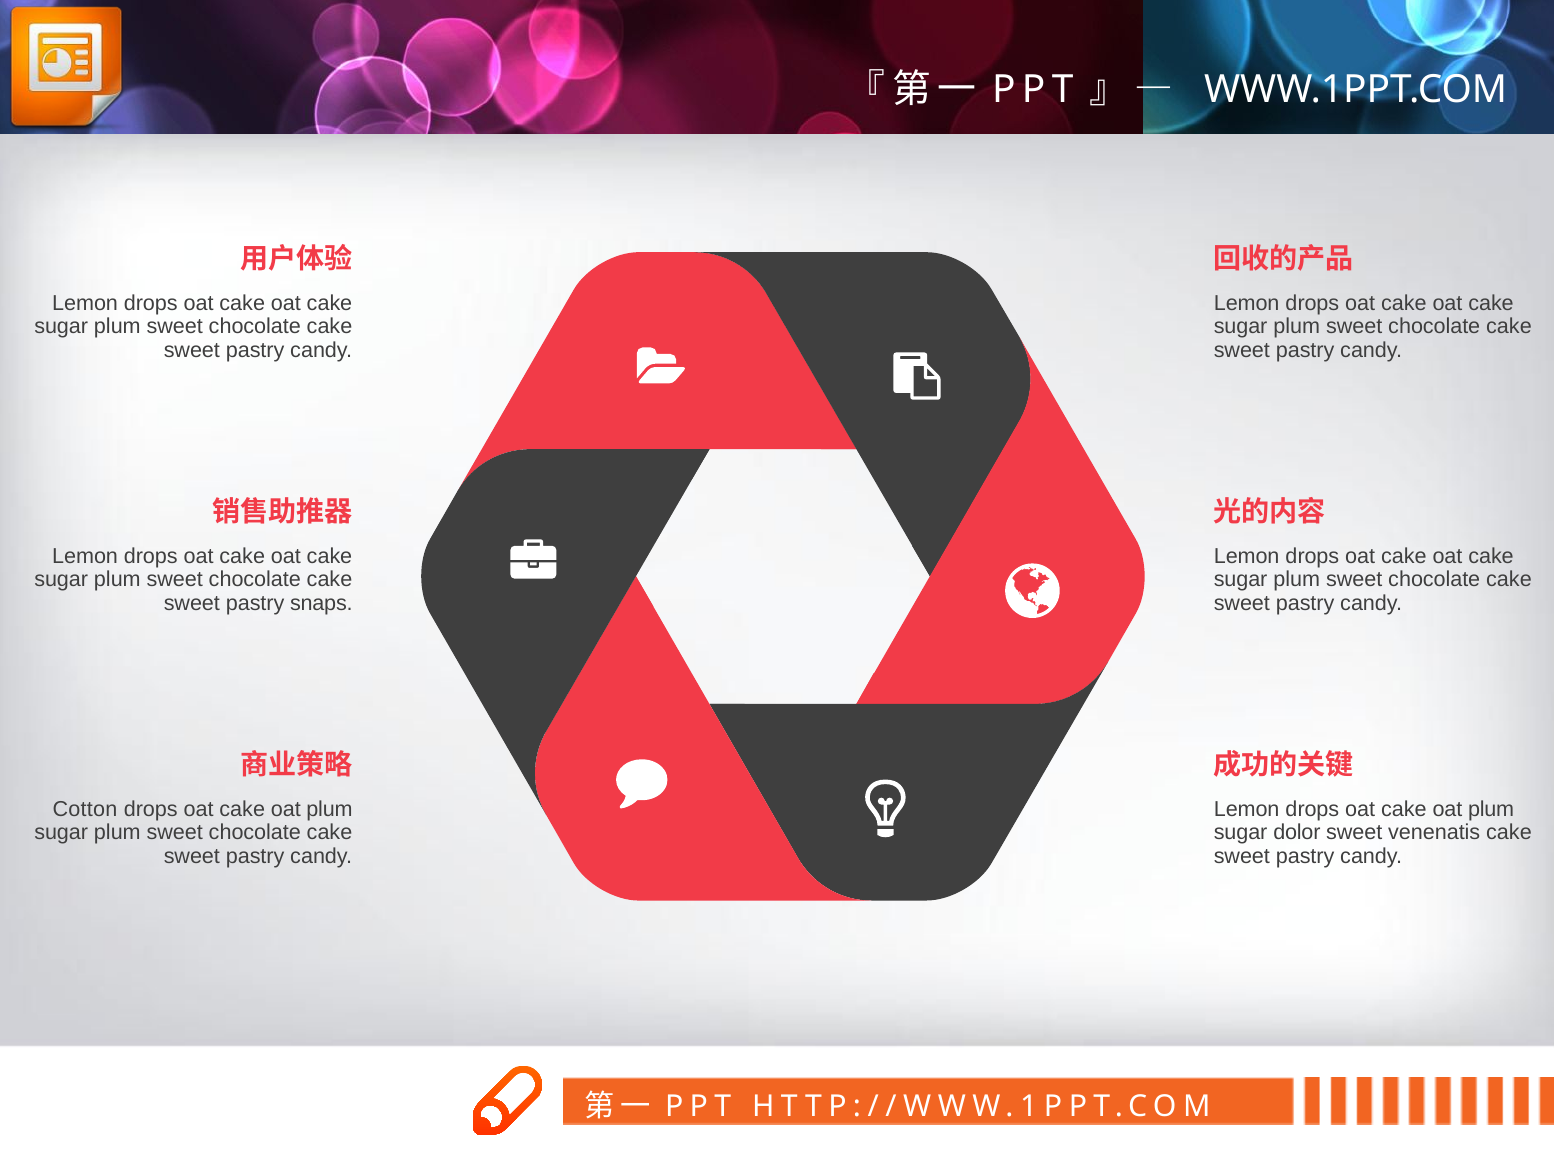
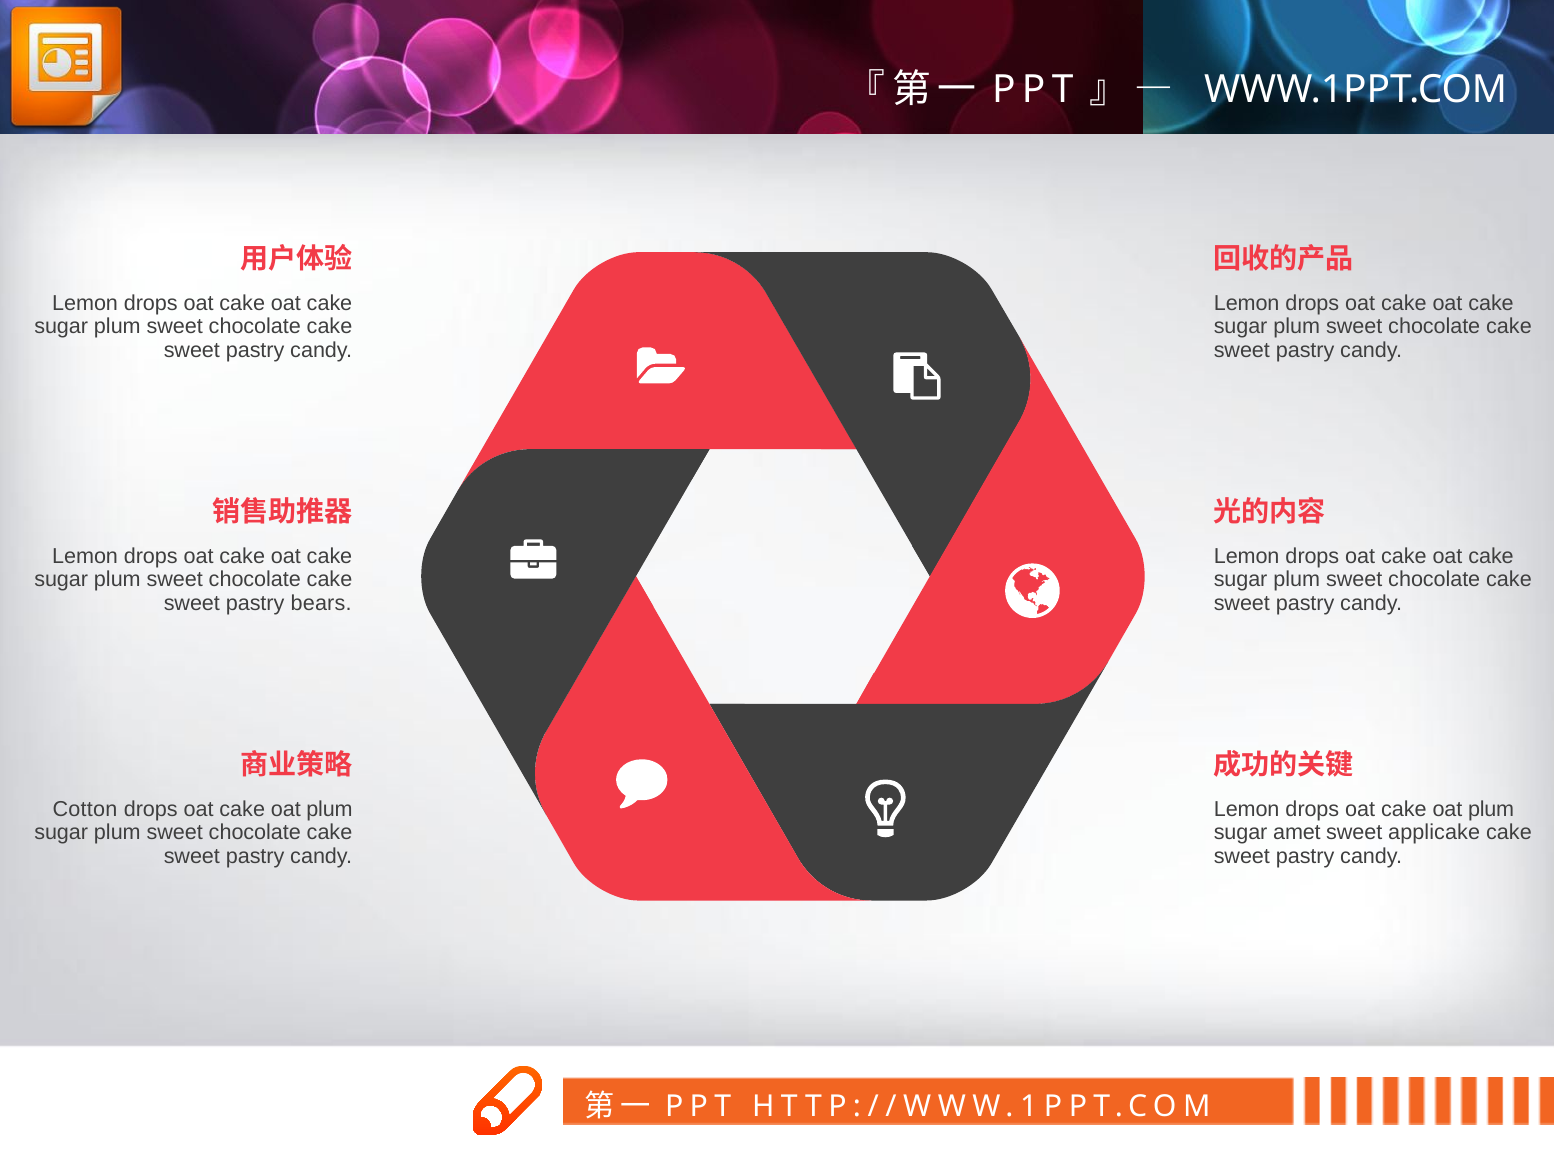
snaps: snaps -> bears (321, 603)
dolor: dolor -> amet (1297, 833)
venenatis: venenatis -> applicake (1434, 833)
